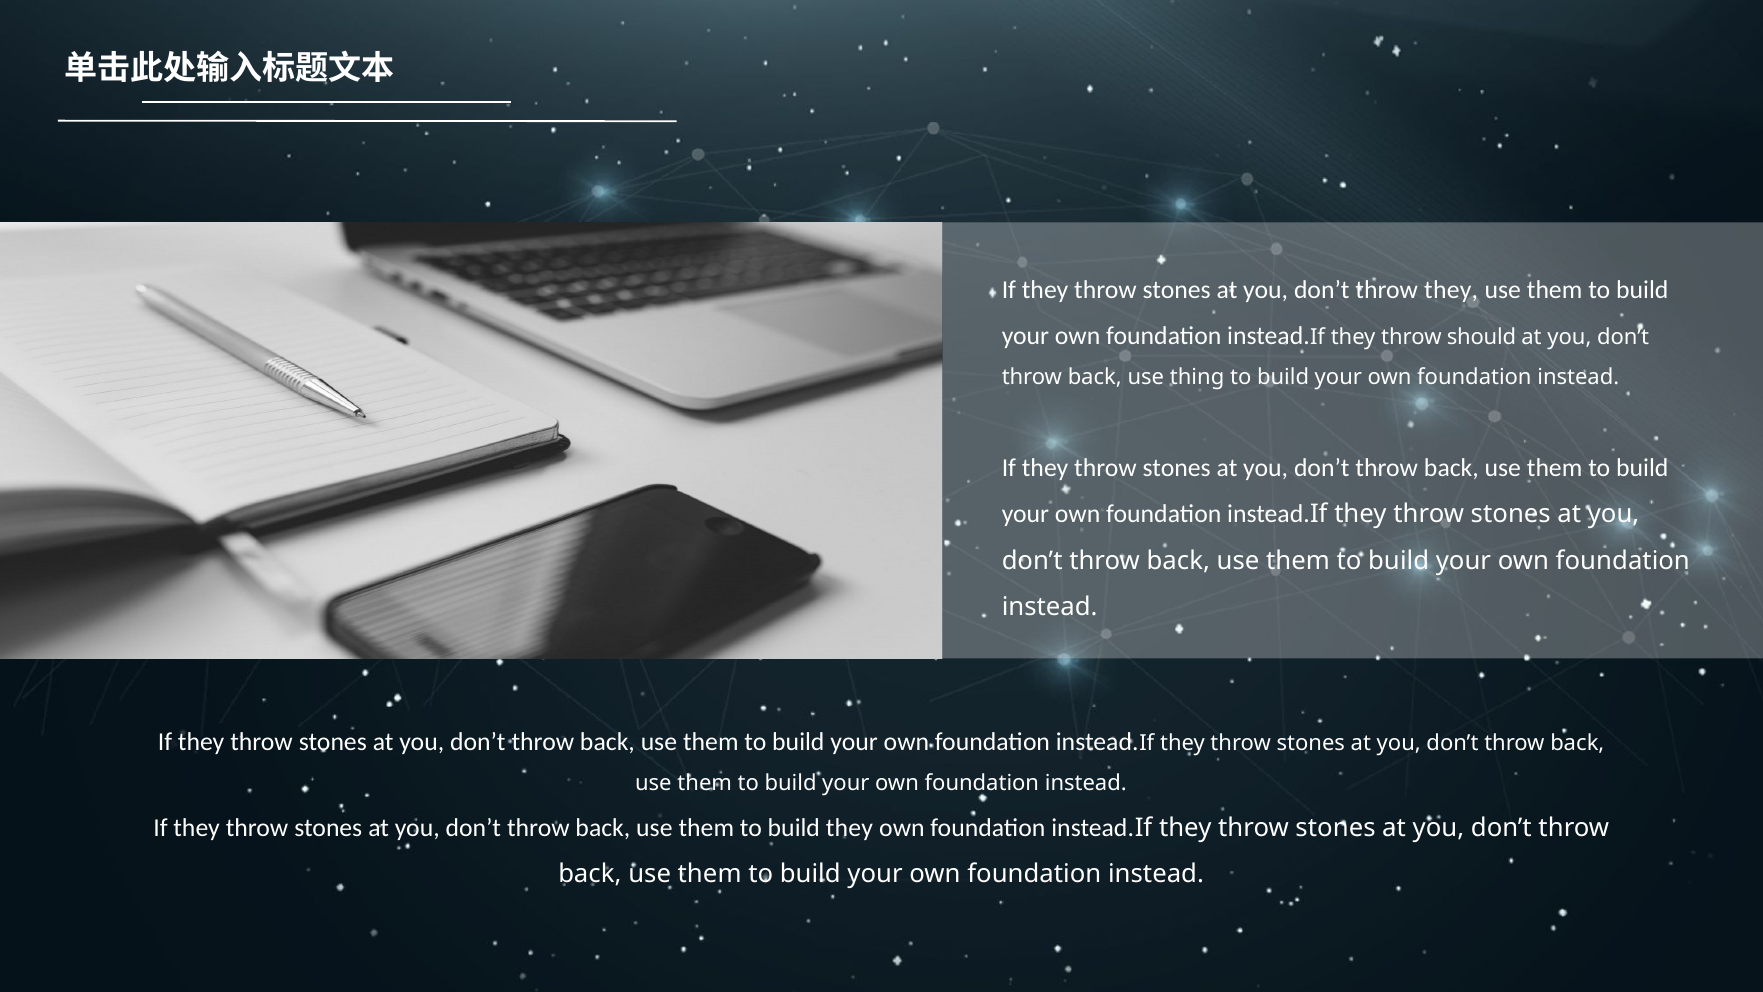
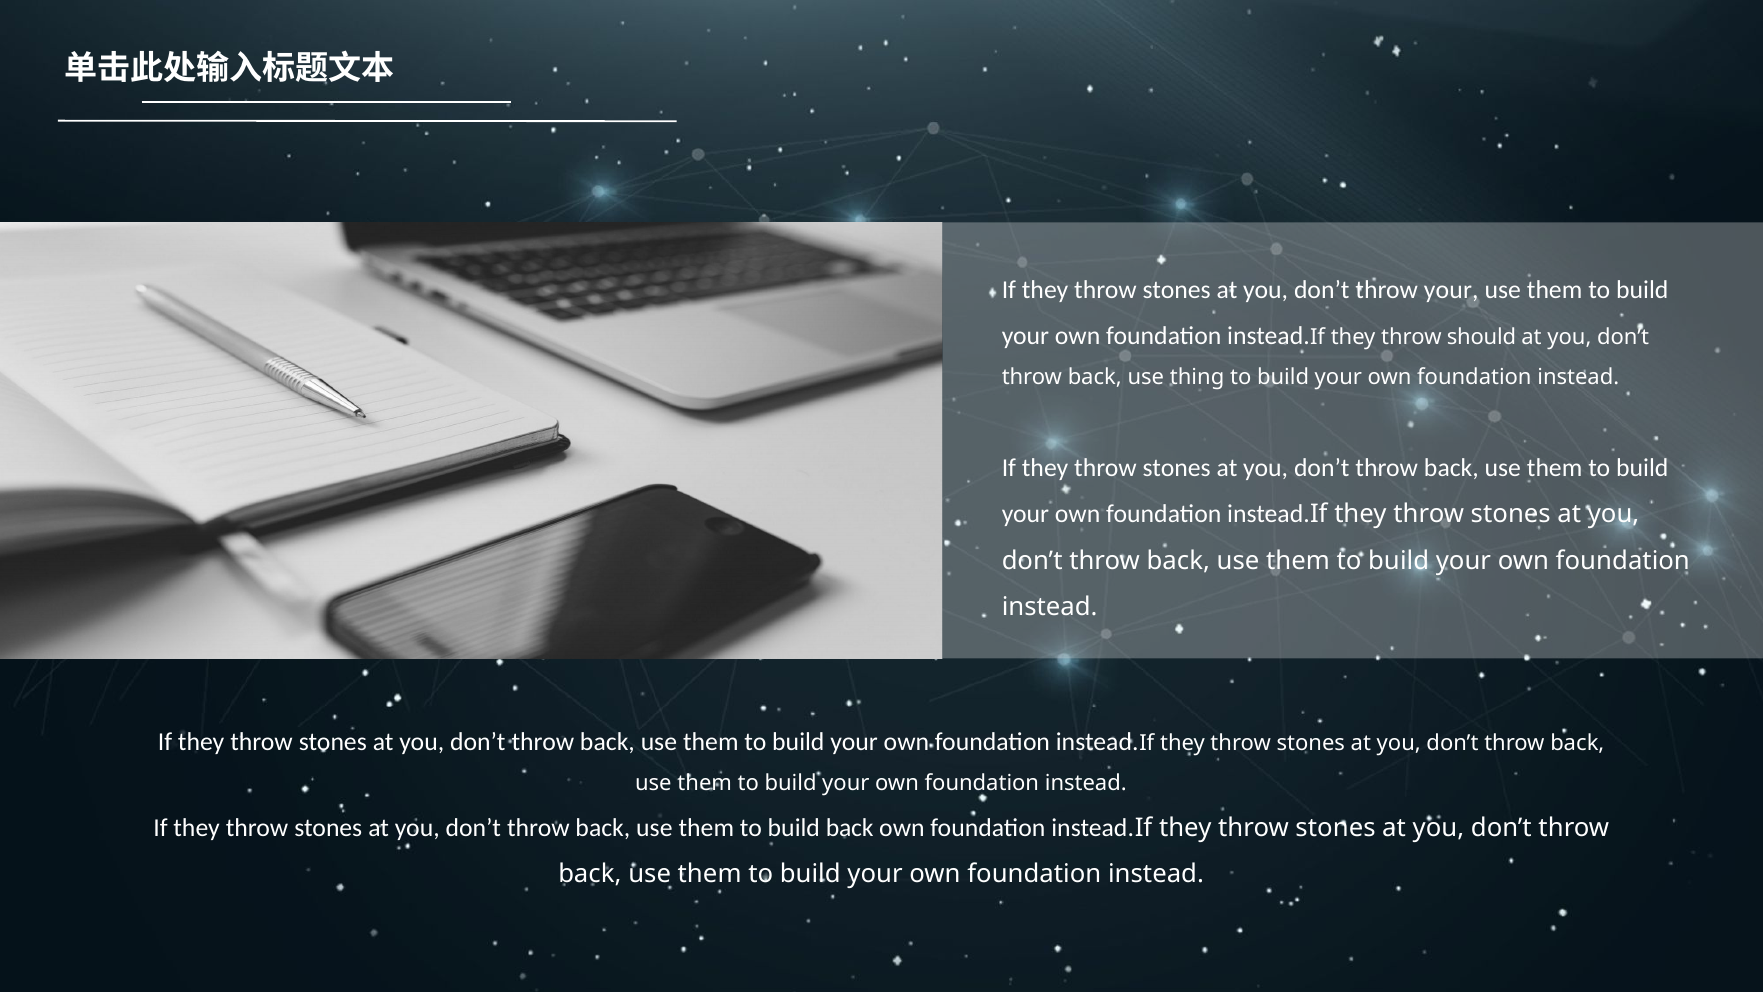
throw they: they -> your (1451, 289)
build they: they -> back (850, 828)
